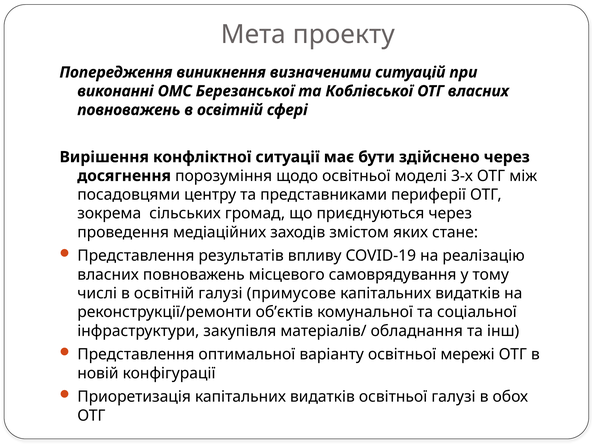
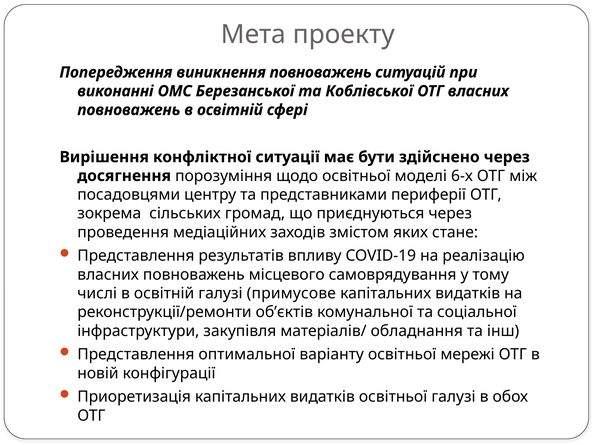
виникнення визначеними: визначеними -> повноважень (321, 72)
3-х: 3-х -> 6-х (462, 176)
